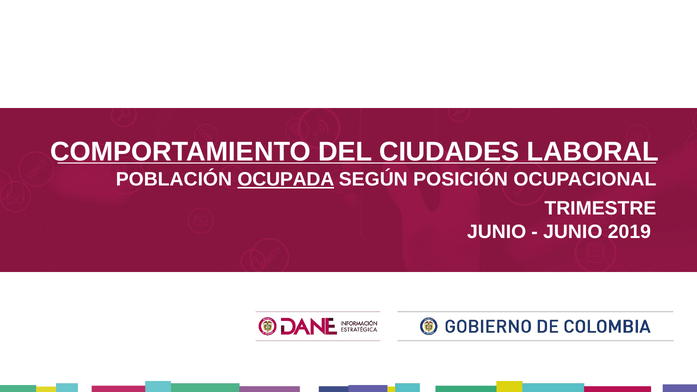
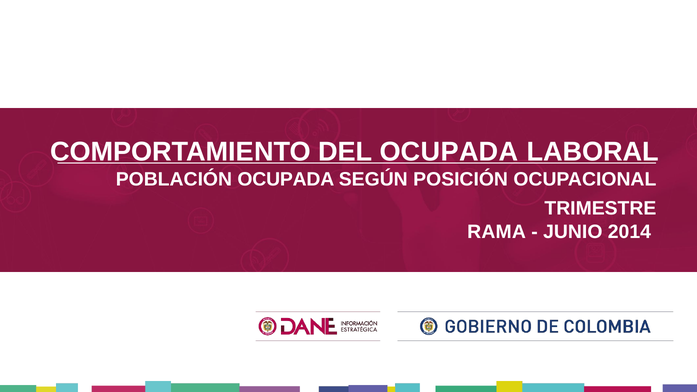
DEL CIUDADES: CIUDADES -> OCUPADA (449, 152)
OCUPADA underline: present -> none (286, 179)
JUNIO: JUNIO -> RAMA (497, 232)
2019: 2019 -> 2014 (629, 232)
